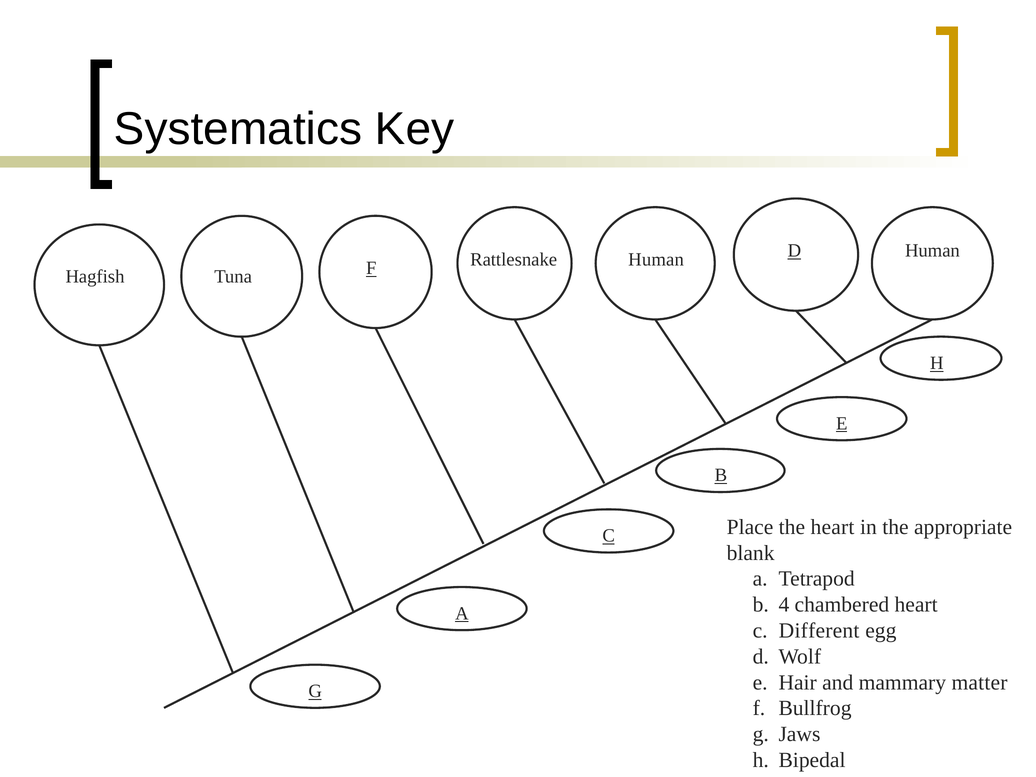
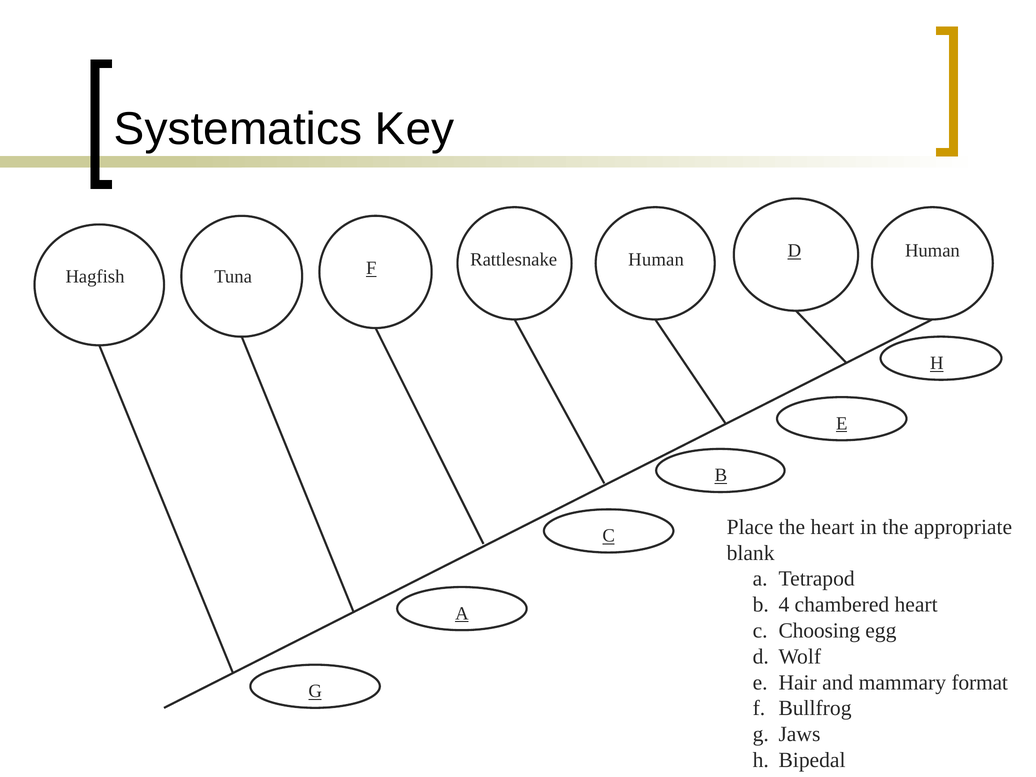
Different: Different -> Choosing (819, 631)
matter: matter -> format (980, 682)
